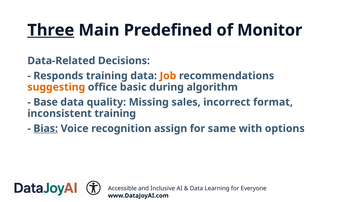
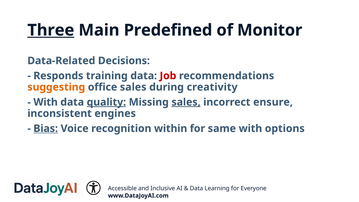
Job colour: orange -> red (168, 76)
office basic: basic -> sales (133, 87)
algorithm: algorithm -> creativity (212, 87)
Base: Base -> With (46, 102)
quality underline: none -> present (106, 102)
sales underline: none -> present (186, 102)
format: format -> ensure (273, 102)
inconsistent training: training -> engines (115, 113)
assign: assign -> within (171, 128)
